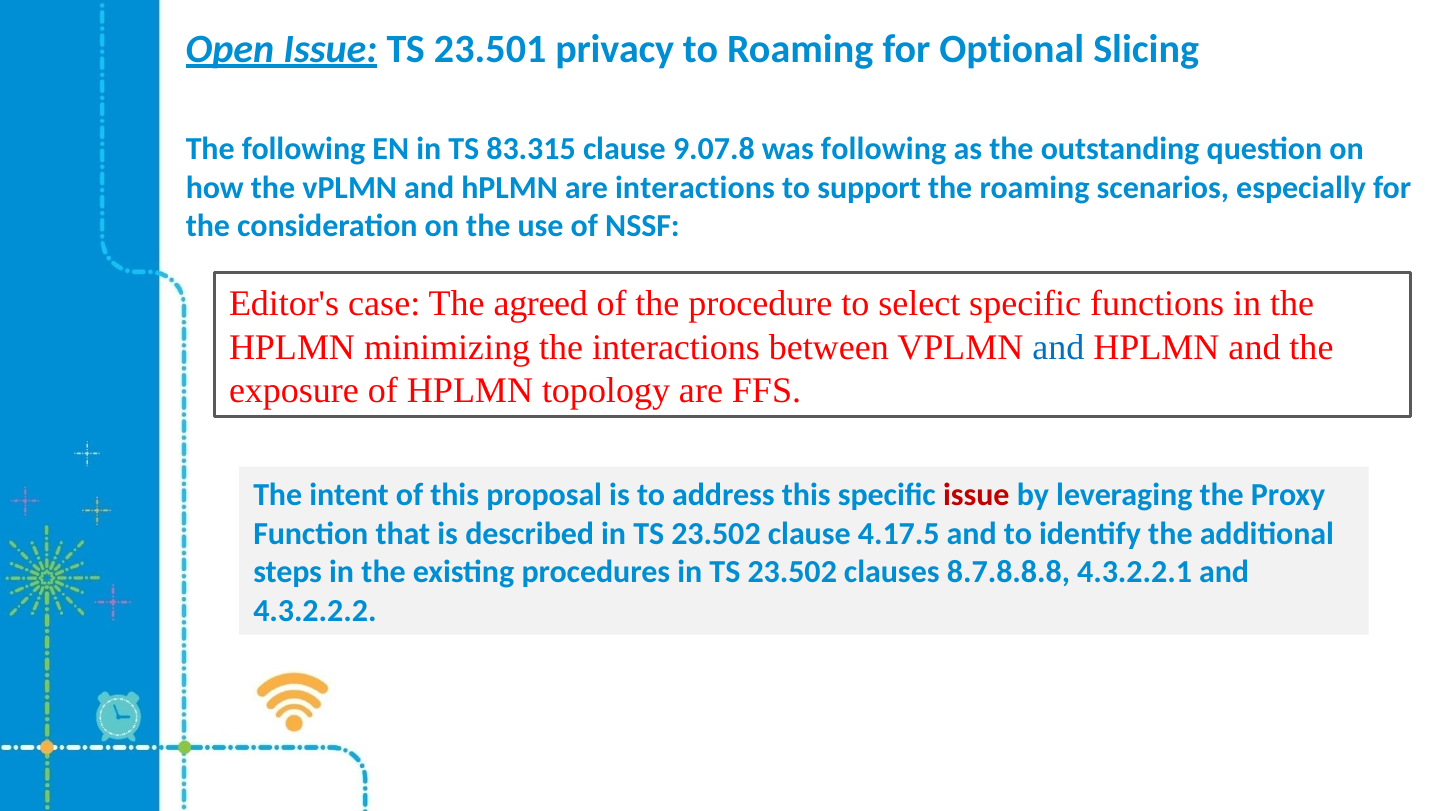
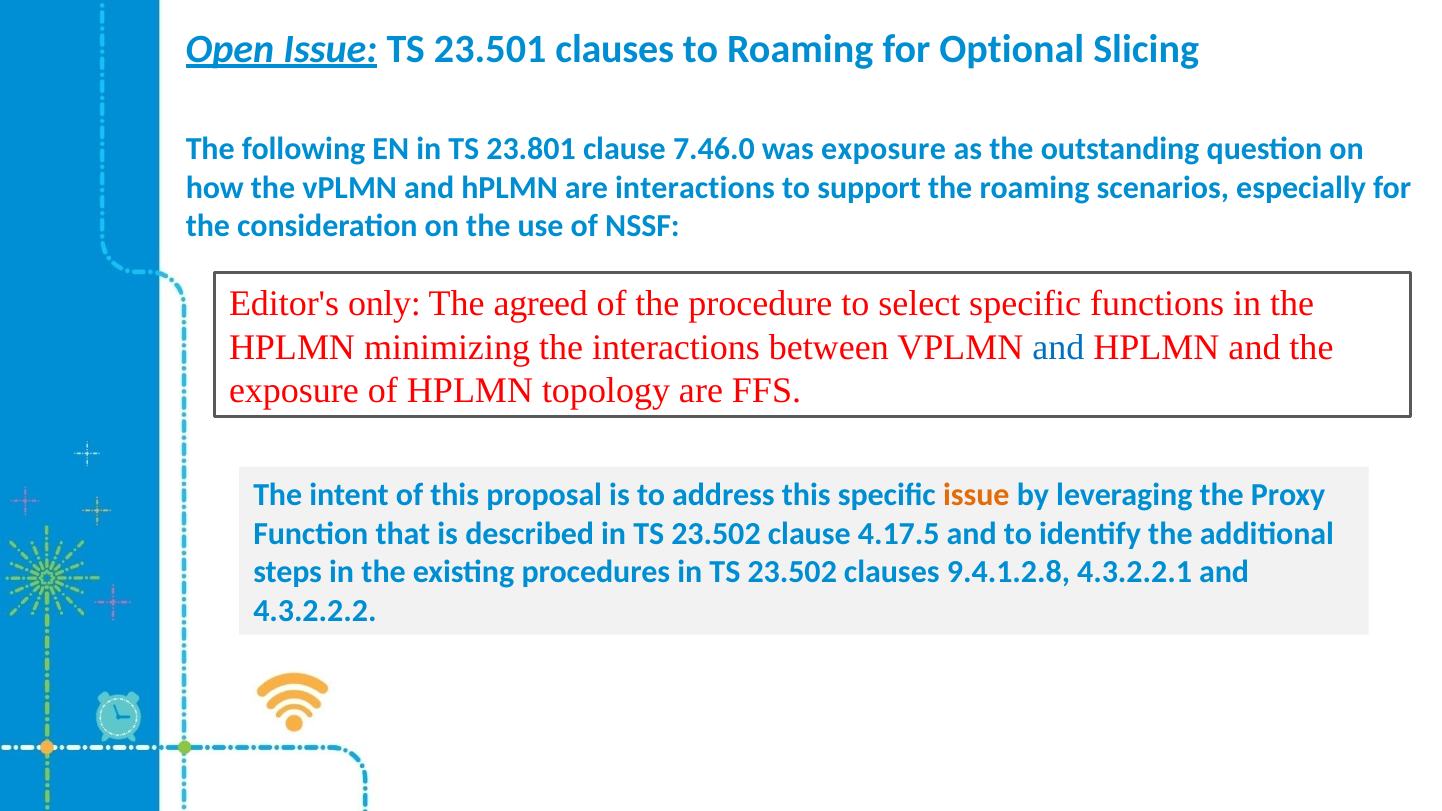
23.501 privacy: privacy -> clauses (615, 49)
83.315: 83.315 -> 23.801 (531, 149)
9.07.8: 9.07.8 -> 7.46.0 (714, 149)
was following: following -> exposure (884, 149)
case: case -> only (384, 304)
issue colour: red -> orange (976, 495)
8.7.8.8.8: 8.7.8.8.8 -> 9.4.1.2.8 (1008, 572)
